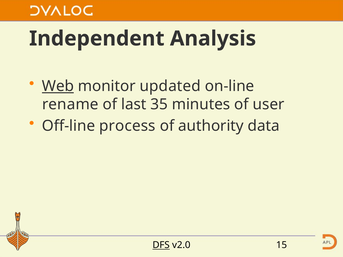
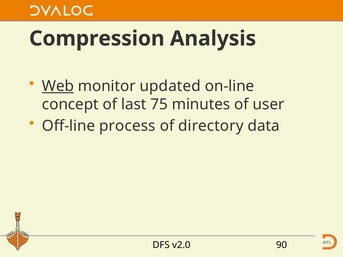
Independent: Independent -> Compression (97, 39)
rename: rename -> concept (70, 105)
35: 35 -> 75 (159, 105)
authority: authority -> directory (211, 126)
DFS underline: present -> none (161, 245)
15: 15 -> 90 (282, 245)
